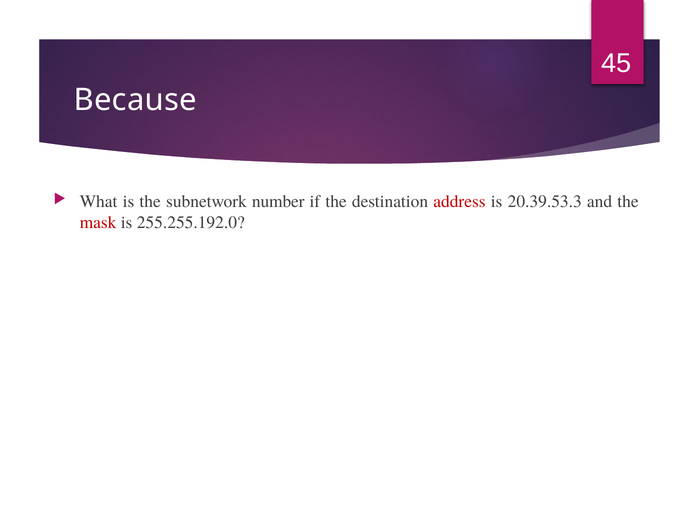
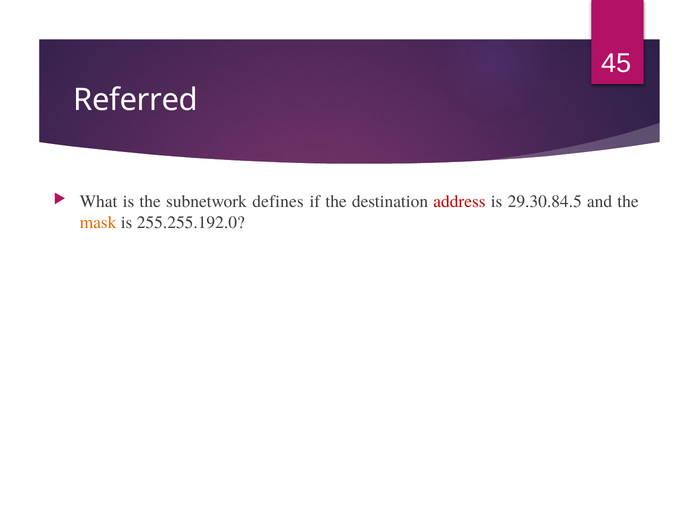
Because: Because -> Referred (136, 100)
number: number -> defines (278, 201)
20.39.53.3: 20.39.53.3 -> 29.30.84.5 (545, 201)
mask colour: red -> orange (98, 222)
